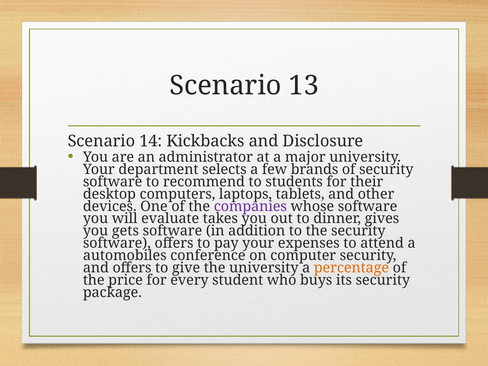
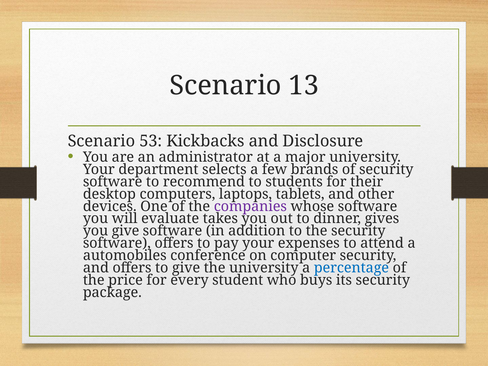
14: 14 -> 53 (151, 141)
you gets: gets -> give (126, 231)
percentage colour: orange -> blue (351, 268)
